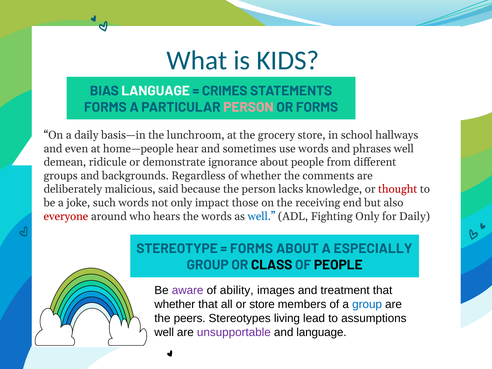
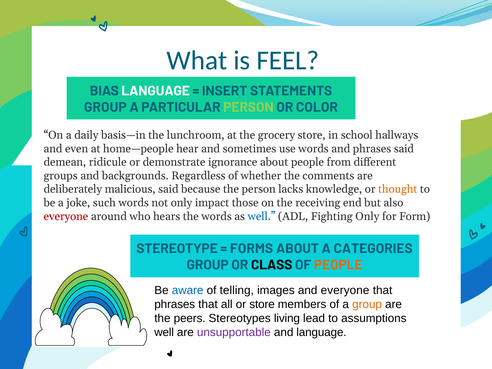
KIDS: KIDS -> FEEL (288, 60)
CRIMES: CRIMES -> INSERT (225, 91)
FORMS: FORMS -> GROUP (105, 107)
PERSON colour: pink -> light green (248, 107)
OR FORMS: FORMS -> COLOR (317, 107)
well: well -> said (404, 149)
thought colour: red -> orange (398, 189)
for Daily: Daily -> Form (415, 216)
ESPECIALLY: ESPECIALLY -> CATEGORIES (373, 249)
PEOPLE colour: black -> orange (338, 265)
aware colour: purple -> blue (188, 290)
ability: ability -> telling (237, 290)
and treatment: treatment -> everyone (345, 290)
whether: whether -> phrases (175, 304)
group colour: blue -> orange (367, 304)
